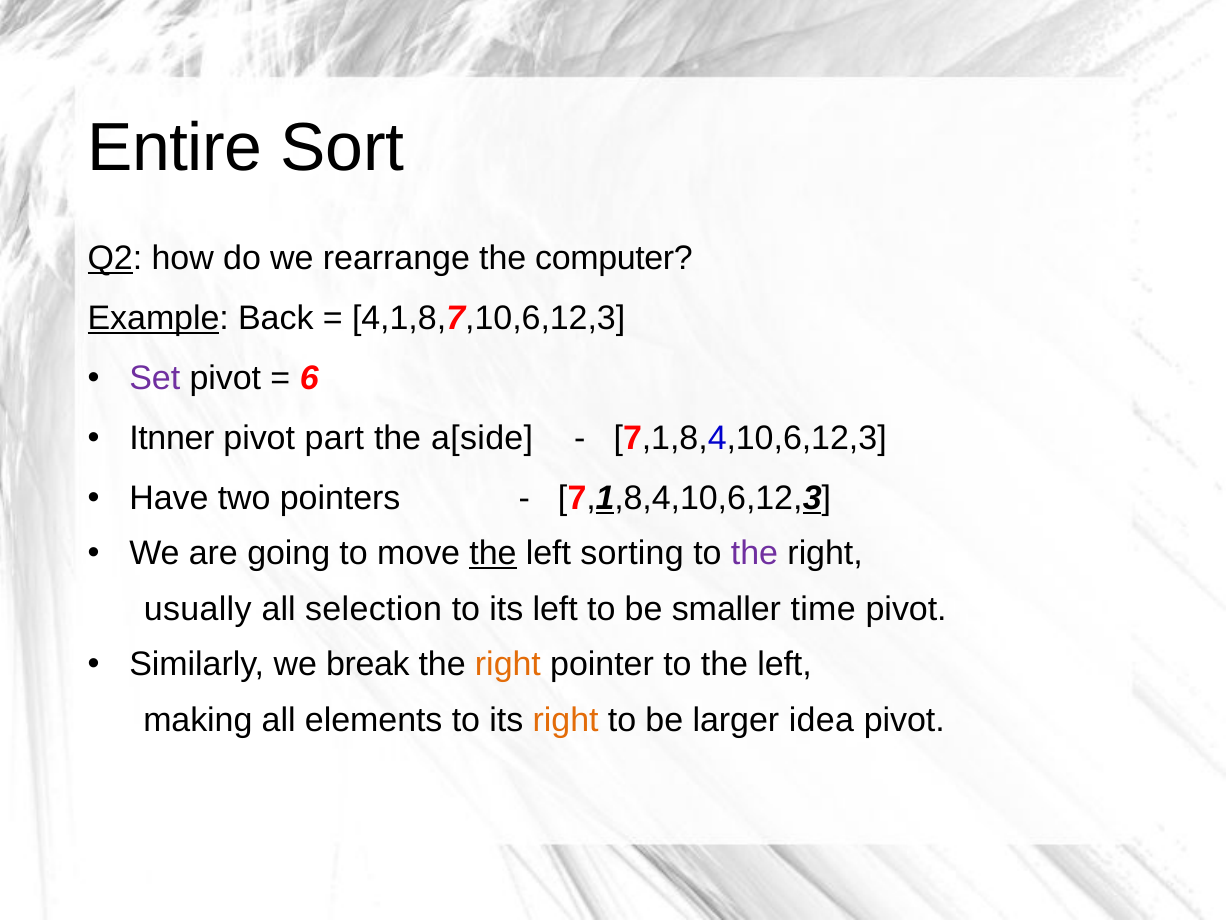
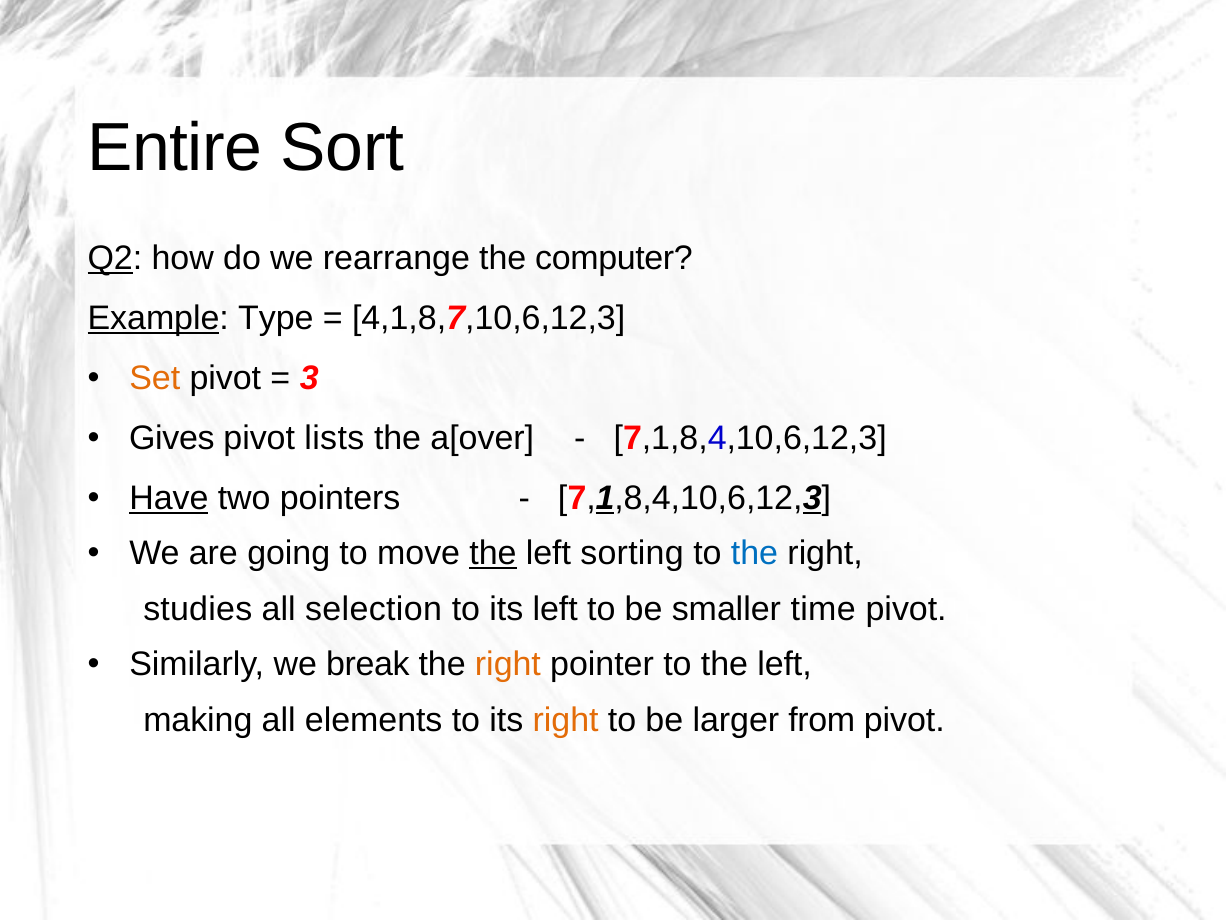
Back: Back -> Type (276, 318)
Set colour: purple -> orange (155, 378)
6: 6 -> 3 (309, 378)
Itnner: Itnner -> Gives (172, 438)
part: part -> lists (334, 438)
a[side: a[side -> a[over (482, 438)
Have underline: none -> present (169, 498)
the colour: purple -> blue (754, 553)
usually: usually -> studies (198, 609)
idea: idea -> from (822, 720)
